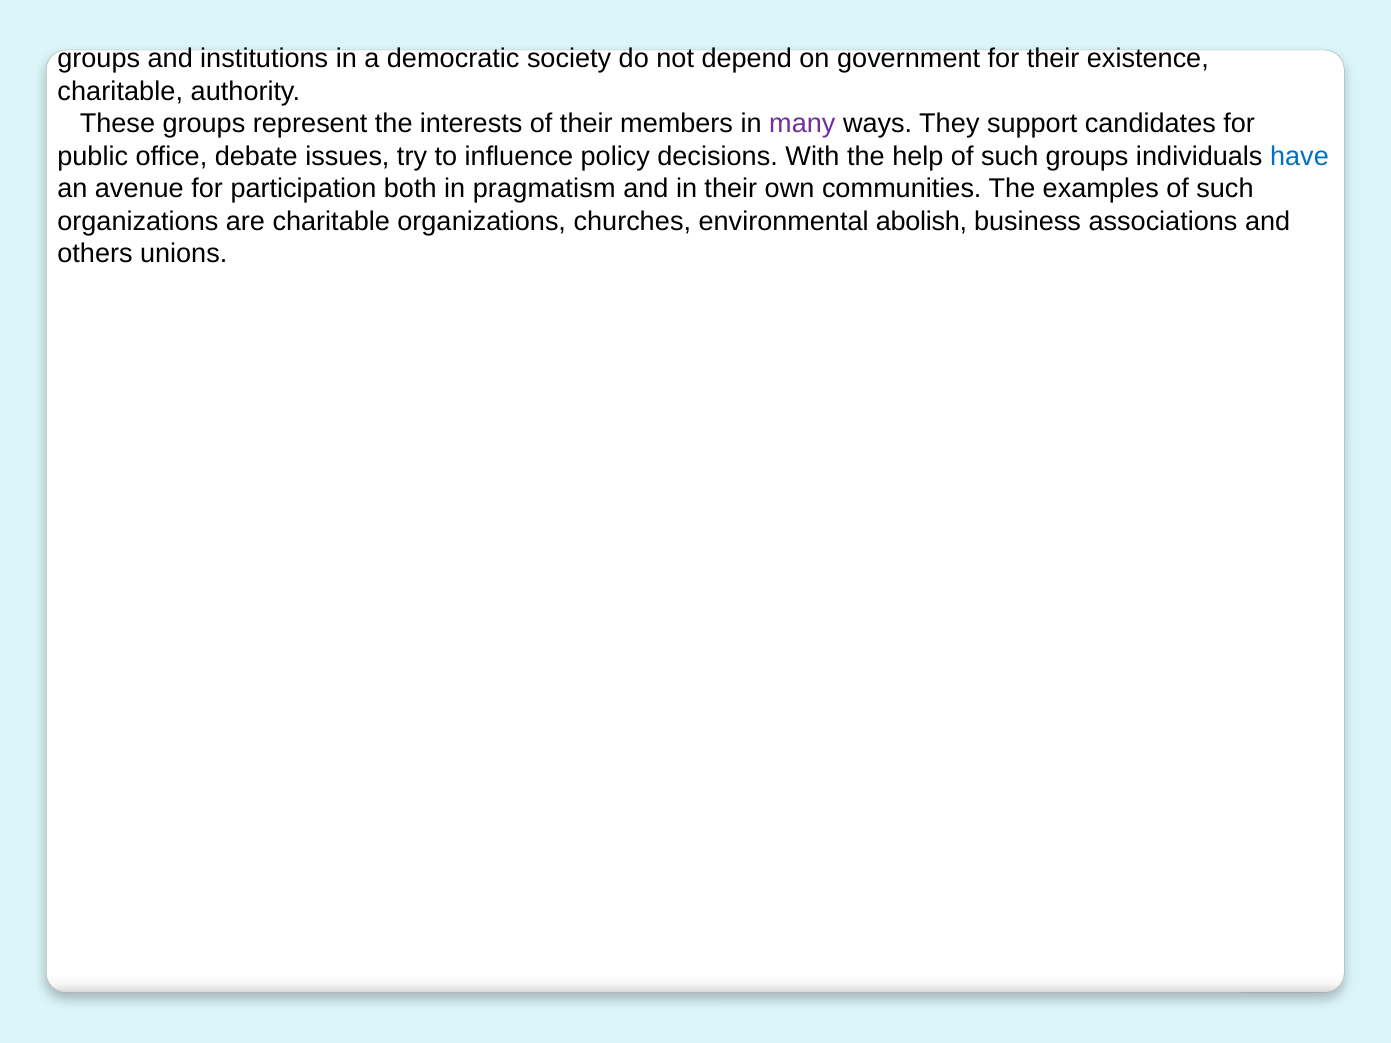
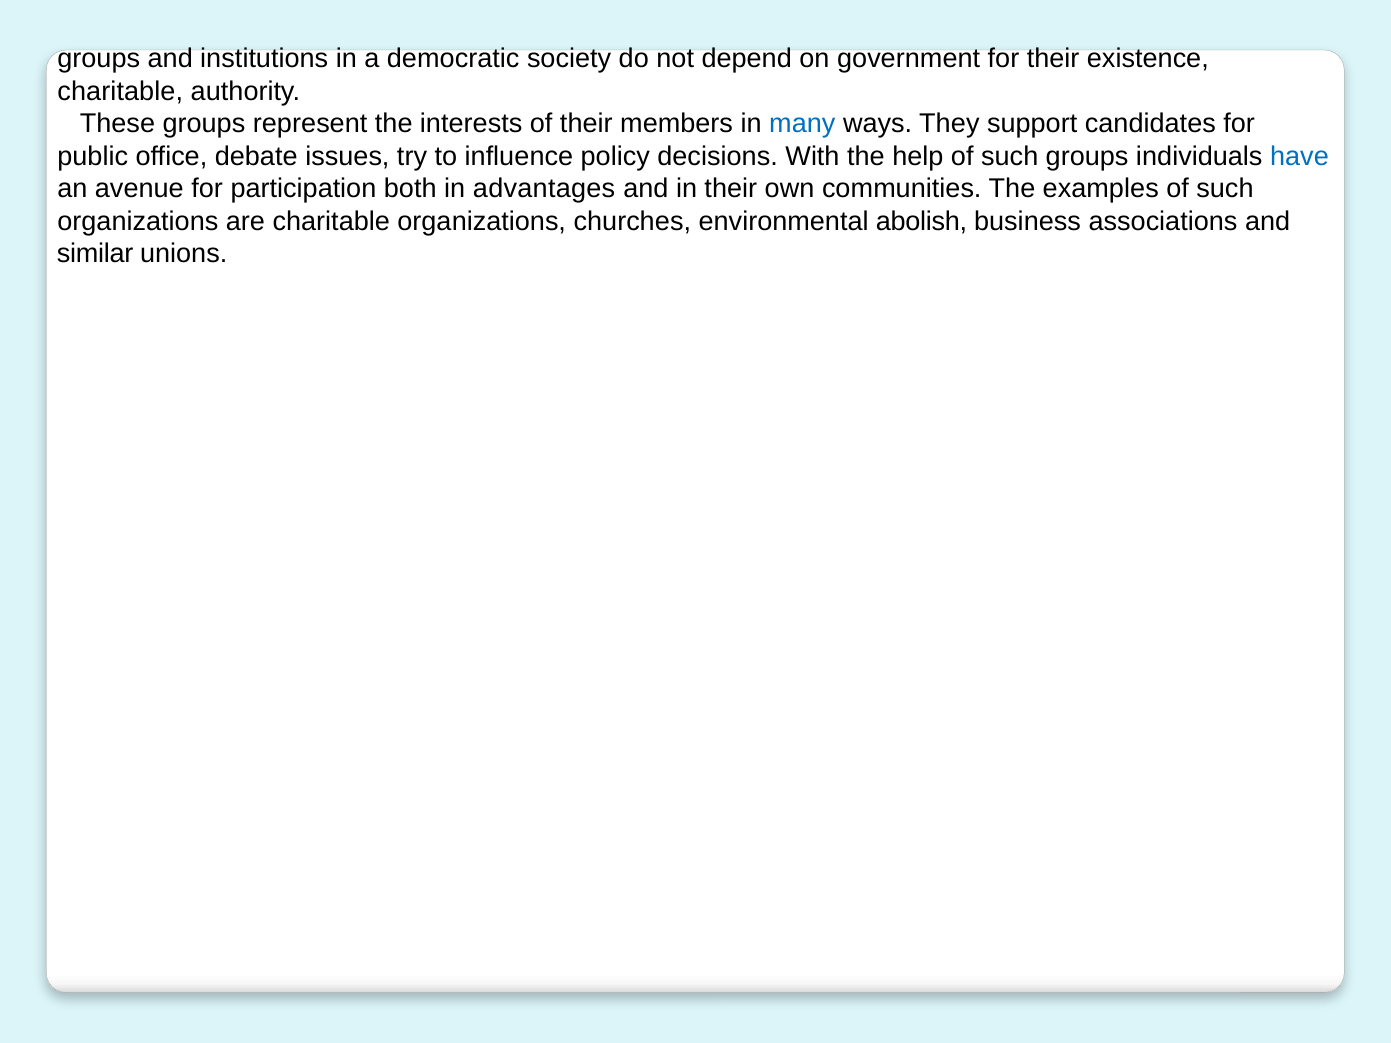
many colour: purple -> blue (802, 124)
pragmatism: pragmatism -> advantages (544, 189)
others: others -> similar (95, 254)
